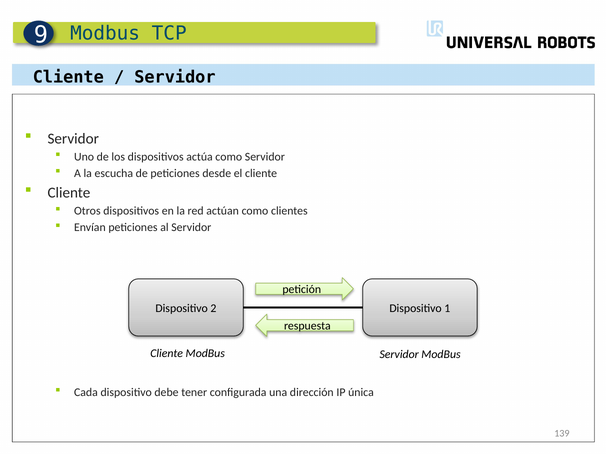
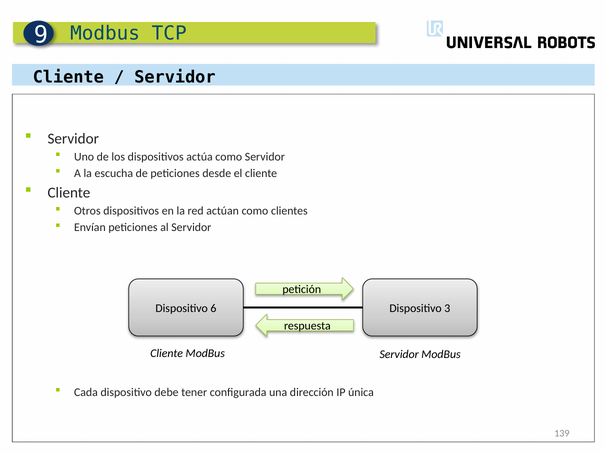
2: 2 -> 6 (213, 309)
1: 1 -> 3 (447, 309)
